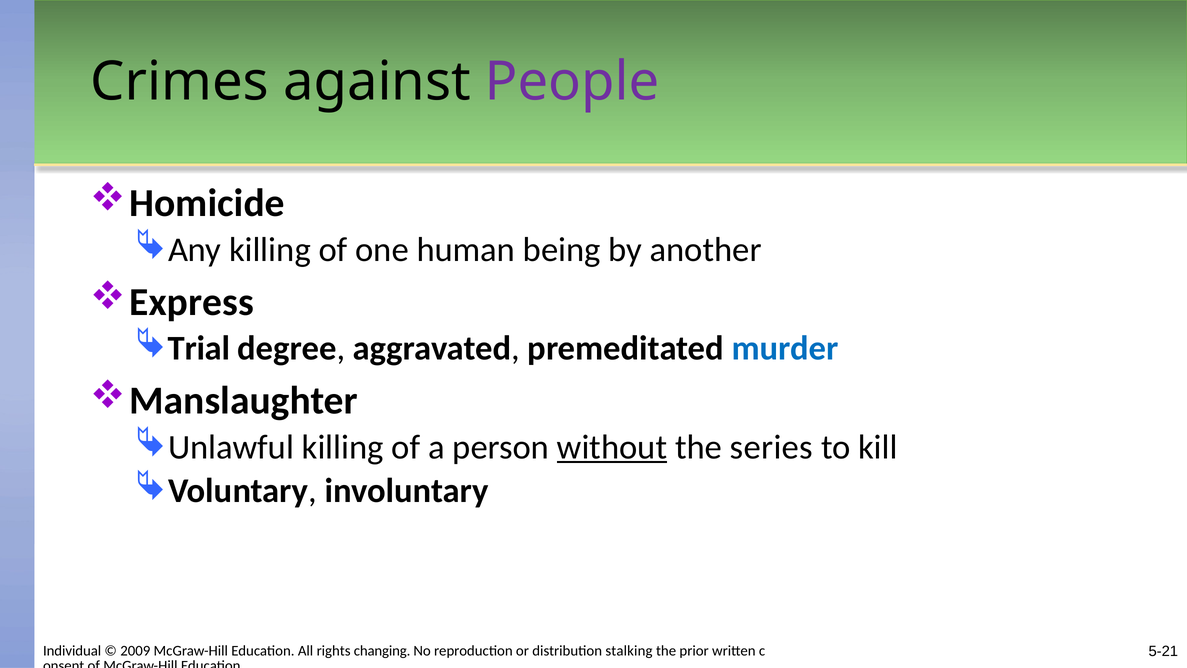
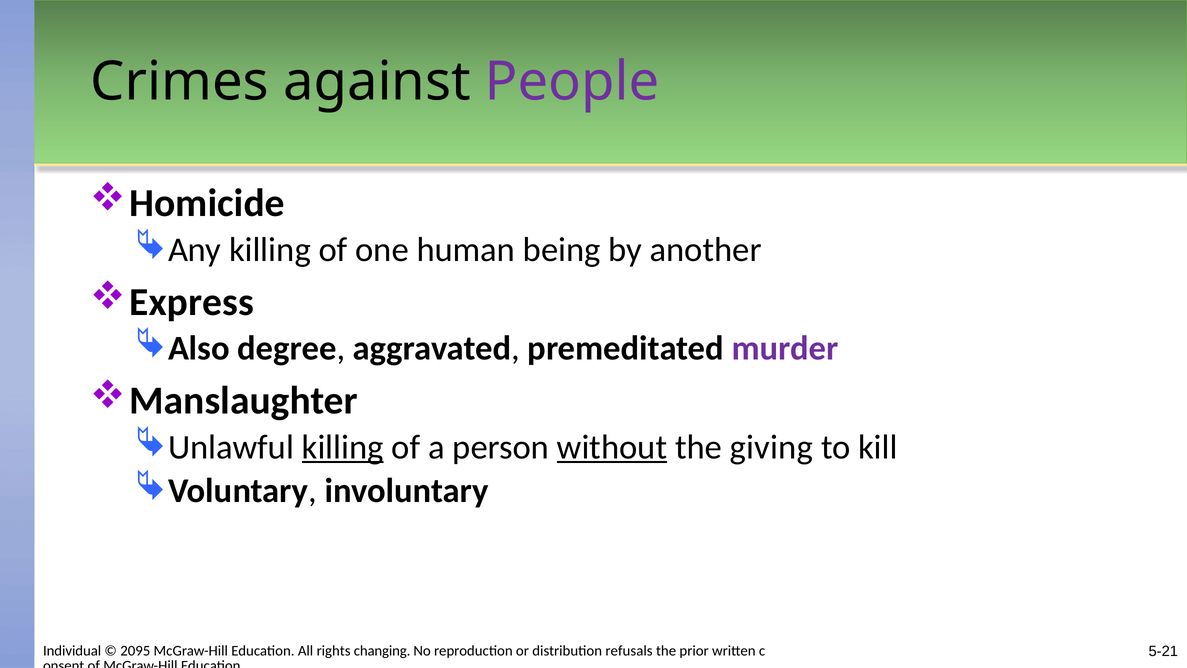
Trial: Trial -> Also (199, 348)
murder colour: blue -> purple (785, 348)
killing underline: none -> present (343, 447)
series: series -> giving (771, 447)
2009: 2009 -> 2095 (135, 651)
stalking: stalking -> refusals (629, 651)
